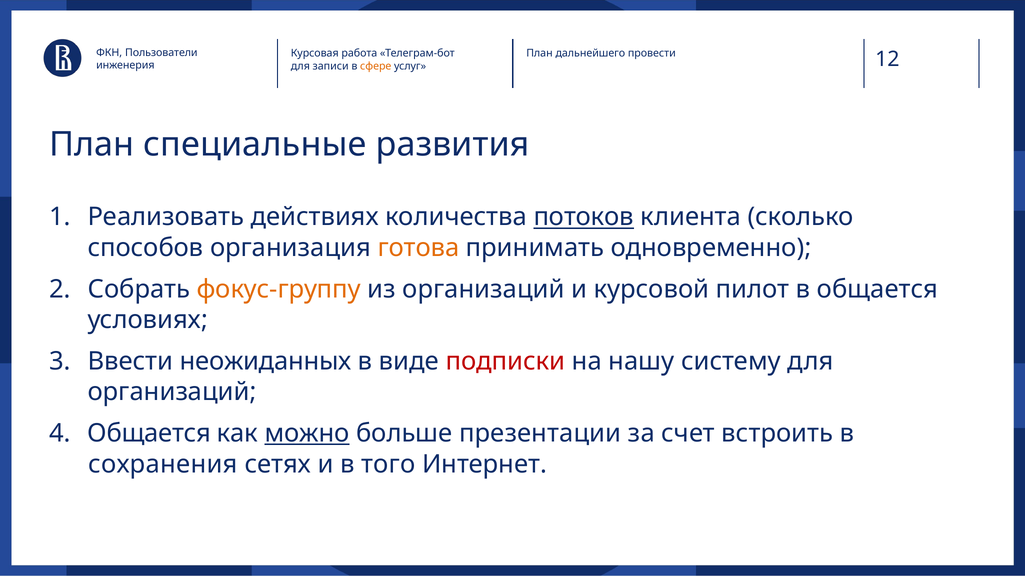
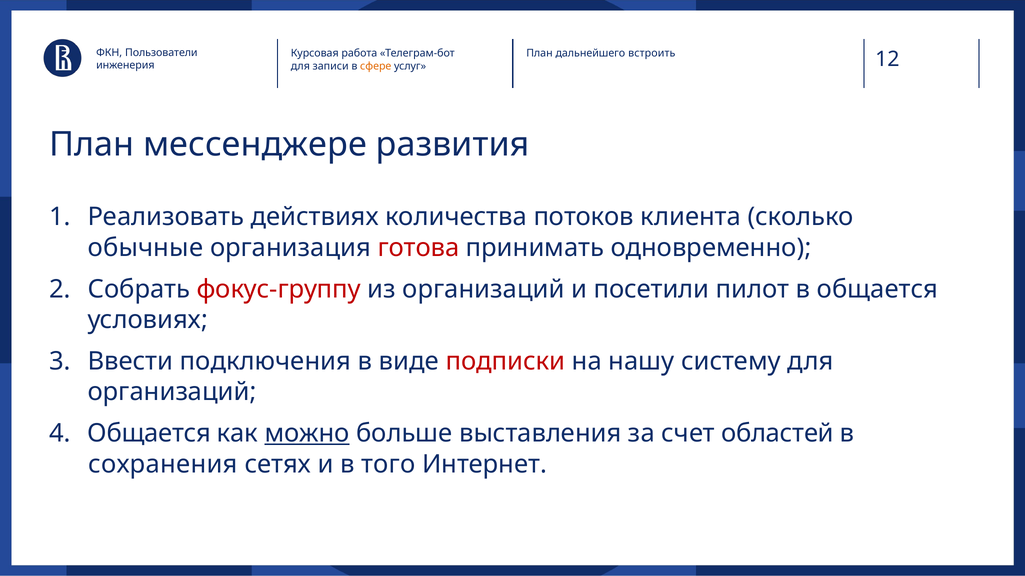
провести: провести -> встроить (652, 53)
специальные: специальные -> мессенджере (255, 145)
потоков underline: present -> none (584, 217)
способов: способов -> обычные (145, 248)
готова colour: orange -> red (418, 248)
фокус-группу colour: orange -> red (279, 289)
курсовой: курсовой -> посетили (651, 289)
неожиданных: неожиданных -> подключения (265, 362)
презентации: презентации -> выставления (540, 434)
встроить: встроить -> областей (777, 434)
